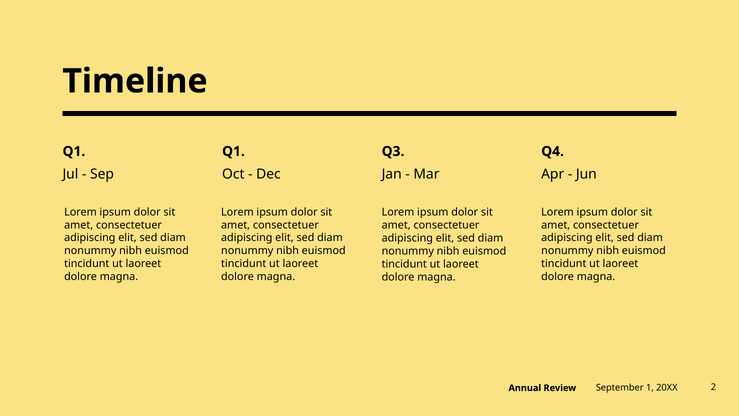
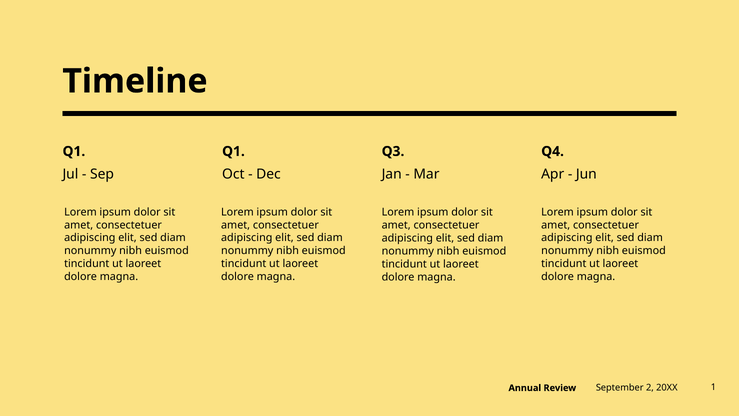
1: 1 -> 2 (650, 388)
2: 2 -> 1 (714, 387)
